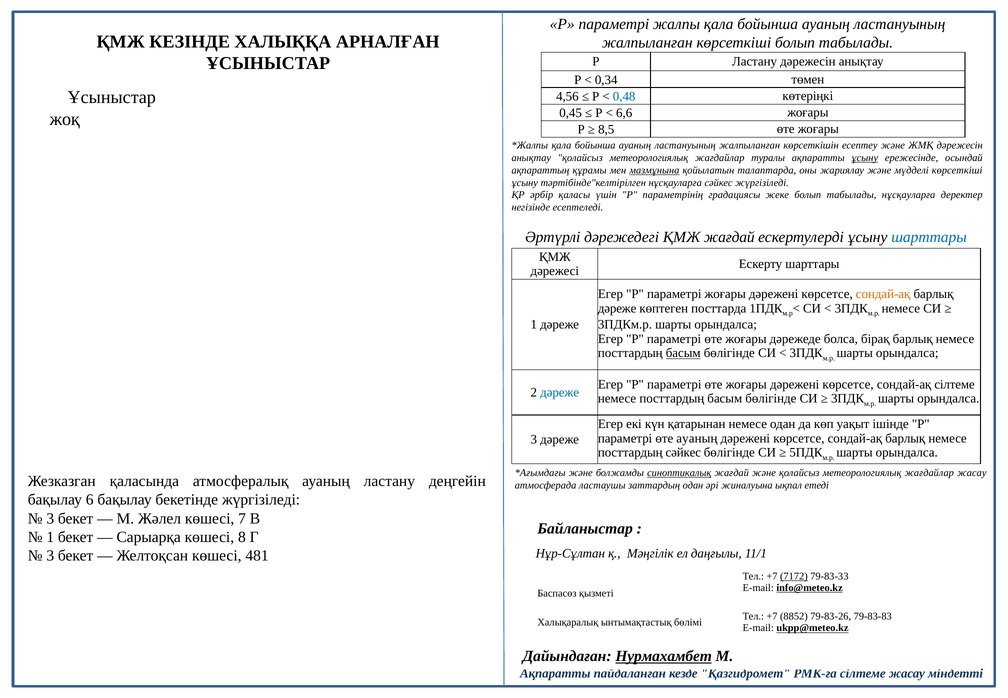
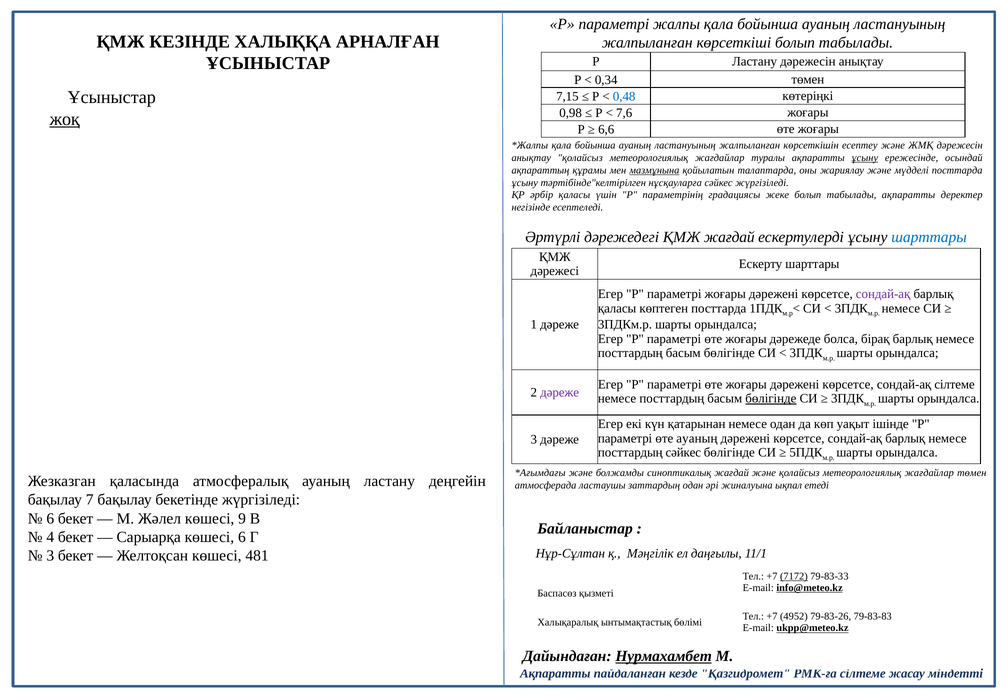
4,56: 4,56 -> 7,15 (567, 96)
0,45: 0,45 -> 0,98 (571, 113)
6,6: 6,6 -> 7,6 (624, 113)
жоқ underline: none -> present (65, 119)
8,5: 8,5 -> 6,6 (606, 130)
мүдделі көрсеткіші: көрсеткіші -> посттарда (957, 170)
табылады нұсқауларға: нұсқауларға -> ақпаратты (909, 195)
сондай-ақ colour: orange -> purple (883, 294)
дәреже: дәреже -> қаласы (617, 308)
басым underline: present -> none (683, 353)
дәреже colour: blue -> purple (560, 392)
бөлігінде underline: none -> present (771, 398)
синоптикалық underline: present -> none (679, 473)
жағдайлар жасау: жасау -> төмен (972, 473)
6: 6 -> 7 (90, 500)
3: 3 -> 6 (50, 518)
7: 7 -> 9 (242, 518)
1: 1 -> 4 (50, 537)
көшесі 8: 8 -> 6 (242, 537)
8852: 8852 -> 4952 (794, 616)
